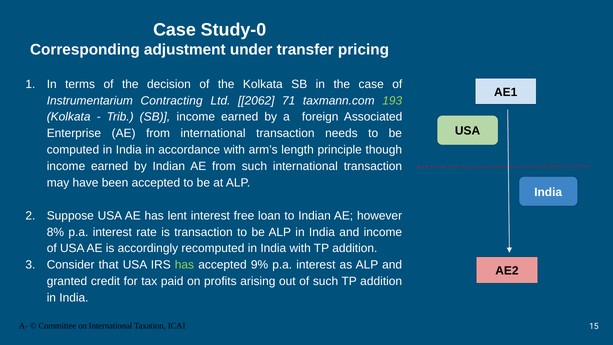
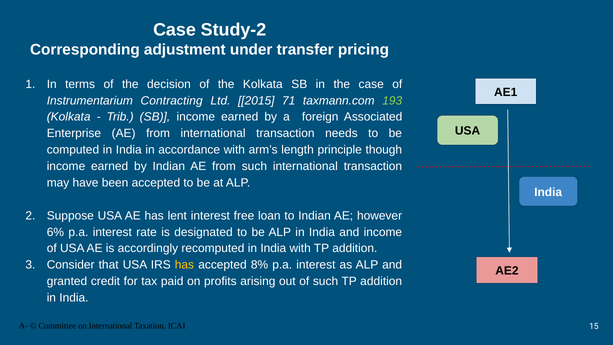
Study-0: Study-0 -> Study-2 (234, 30)
2062: 2062 -> 2015 (256, 101)
8%: 8% -> 6% (55, 232)
is transaction: transaction -> designated (203, 232)
has colour: light green -> yellow (184, 265)
9%: 9% -> 8% (260, 265)
